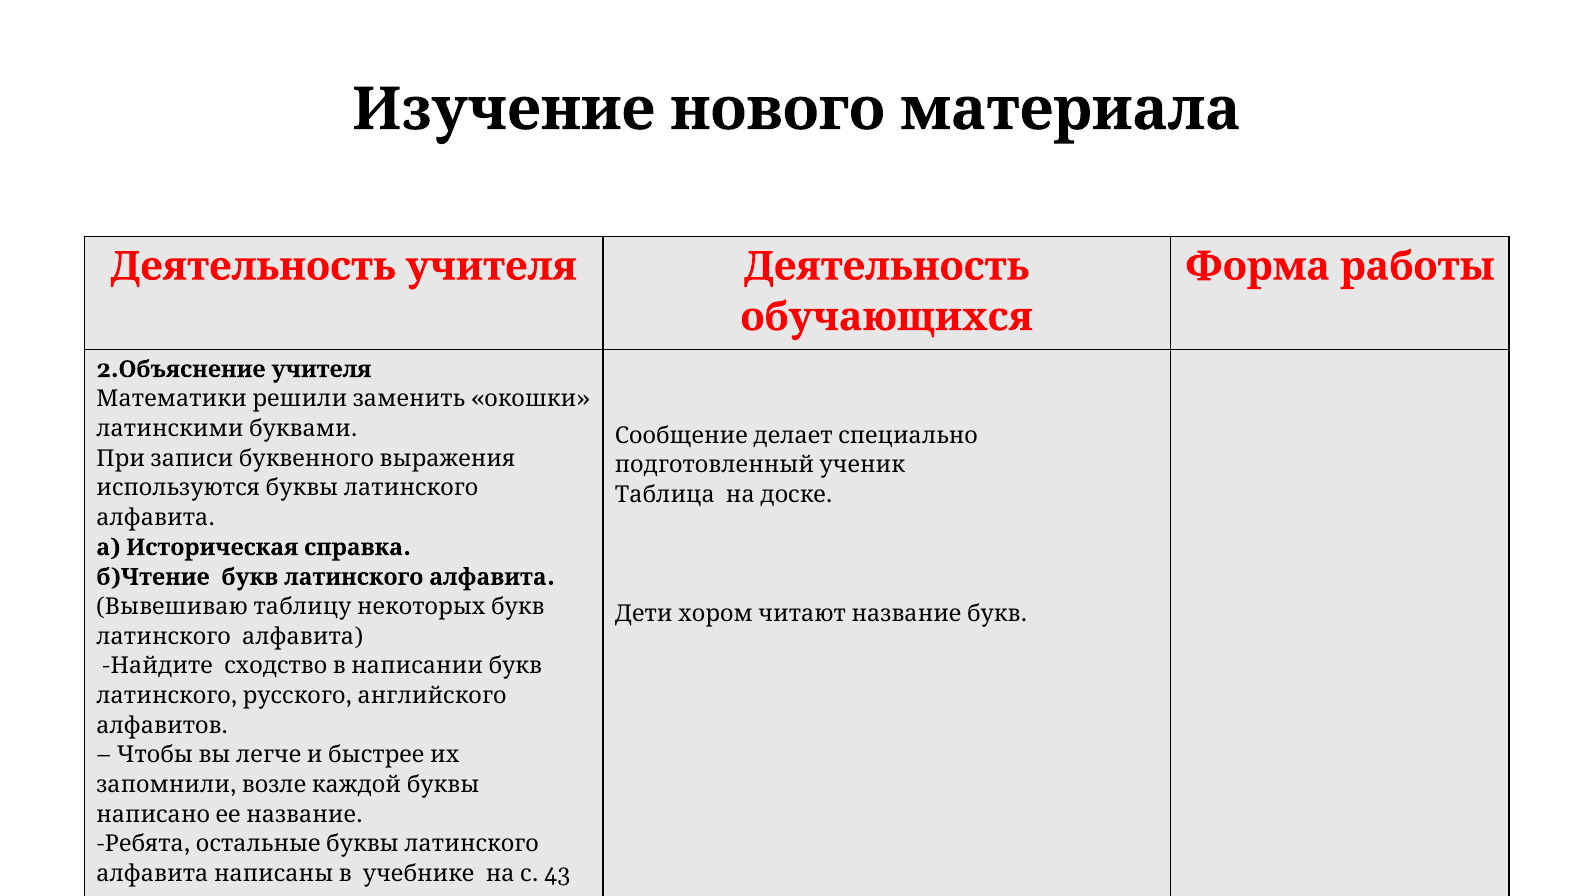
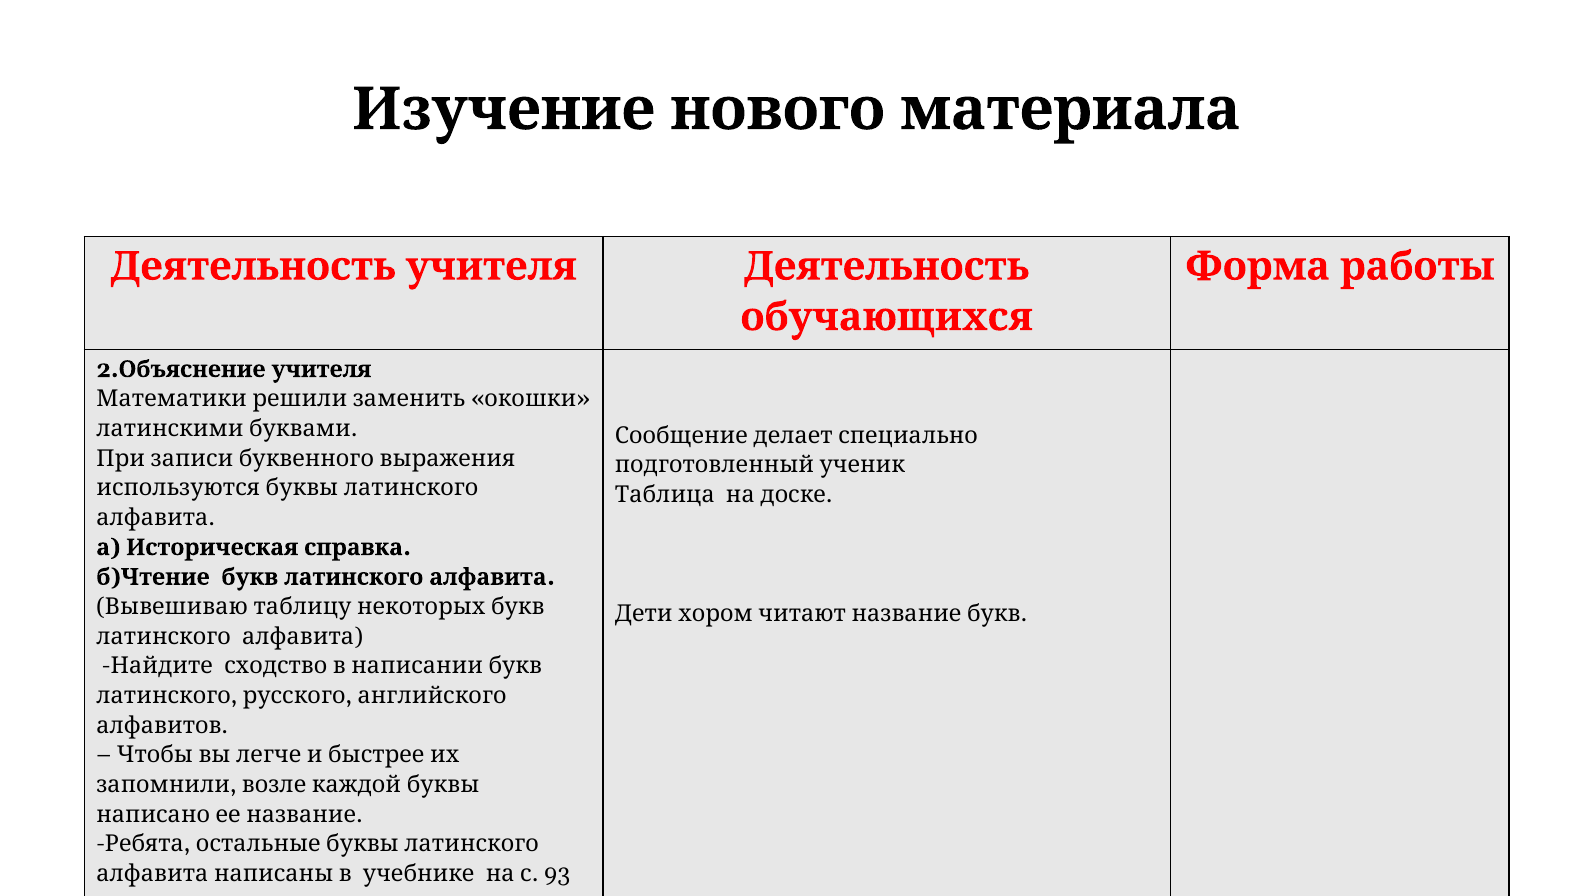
43: 43 -> 93 (557, 873)
